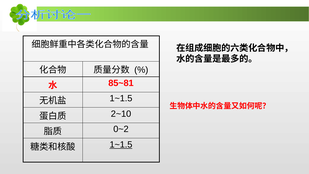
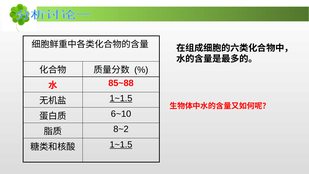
85~81: 85~81 -> 85~88 (121, 83)
1~1.5 underline: none -> present (121, 98)
2~10: 2~10 -> 6~10 (121, 114)
0~2: 0~2 -> 8~2 (121, 129)
